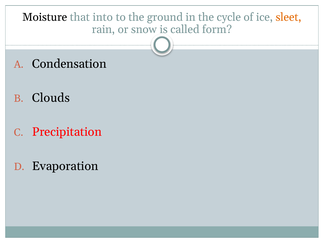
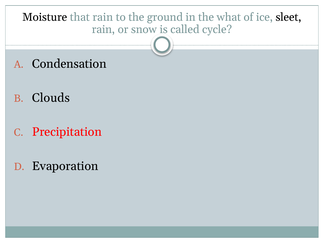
that into: into -> rain (103, 17)
cycle: cycle -> what (229, 17)
sleet colour: orange -> black (288, 17)
form: form -> cycle (217, 29)
